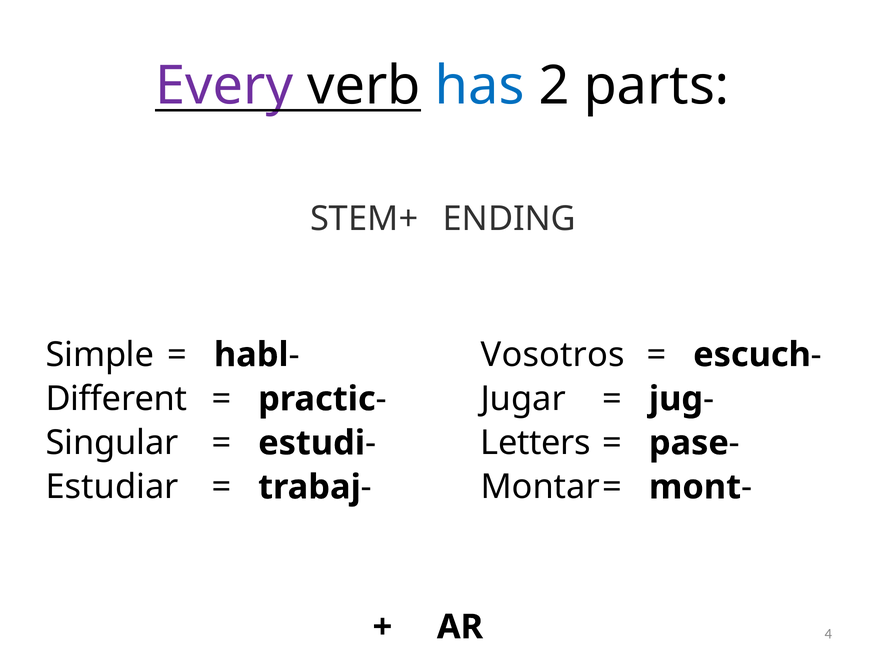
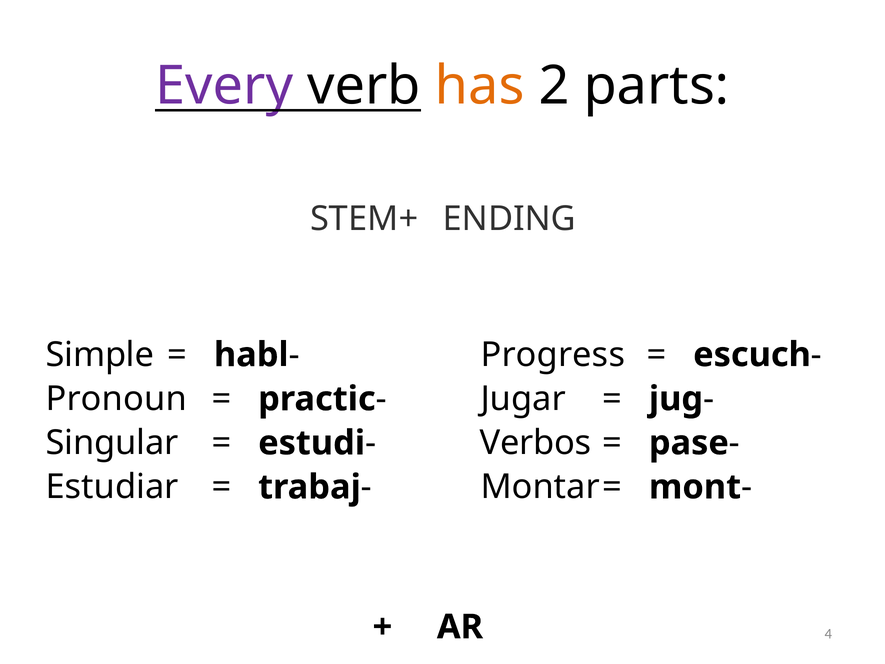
has colour: blue -> orange (480, 86)
Vosotros: Vosotros -> Progress (553, 355)
Different: Different -> Pronoun (116, 399)
Letters: Letters -> Verbos (536, 443)
